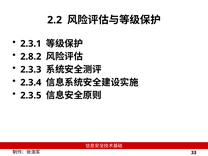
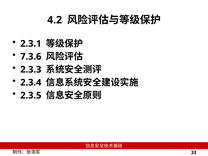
2.2: 2.2 -> 4.2 (55, 20)
2.8.2: 2.8.2 -> 7.3.6 (31, 57)
